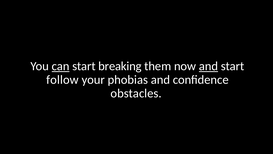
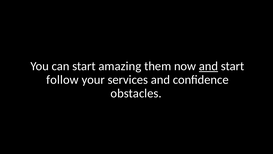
can underline: present -> none (61, 66)
breaking: breaking -> amazing (120, 66)
phobias: phobias -> services (128, 80)
